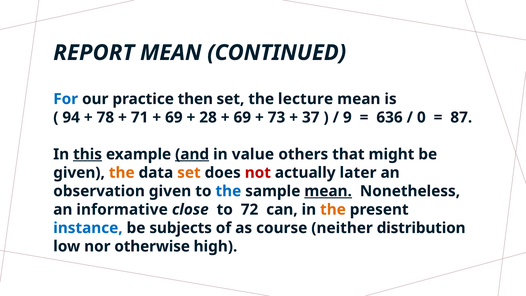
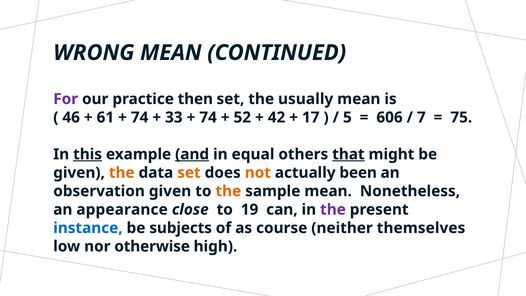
REPORT: REPORT -> WRONG (94, 53)
For colour: blue -> purple (66, 99)
lecture: lecture -> usually (306, 99)
94: 94 -> 46 (71, 117)
78: 78 -> 61 (105, 117)
71: 71 -> 74 (140, 117)
69: 69 -> 33 (174, 117)
28: 28 -> 74 (208, 117)
69: 69 -> 52 (242, 117)
73: 73 -> 42 (277, 117)
37: 37 -> 17 (311, 117)
9: 9 -> 5 (347, 117)
636: 636 -> 606 (390, 117)
0: 0 -> 7 (421, 117)
87: 87 -> 75 (461, 117)
value: value -> equal (253, 154)
that underline: none -> present (348, 154)
not colour: red -> orange (258, 173)
later: later -> been (358, 173)
the colour: blue -> orange (228, 191)
mean underline: present -> none (328, 191)
informative: informative -> appearance (122, 209)
72: 72 -> 19 (250, 209)
the colour: orange -> purple (333, 209)
distribution: distribution -> themselves (421, 228)
